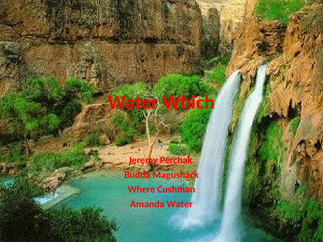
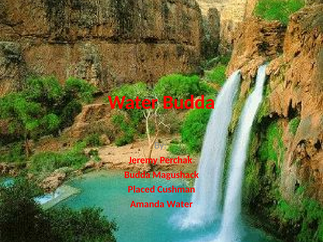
Water Which: Which -> Budda (189, 103)
Where: Where -> Placed (141, 190)
